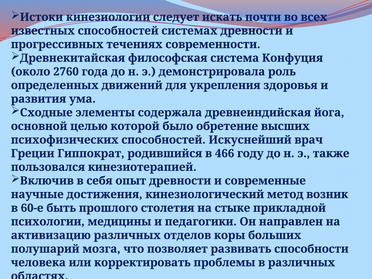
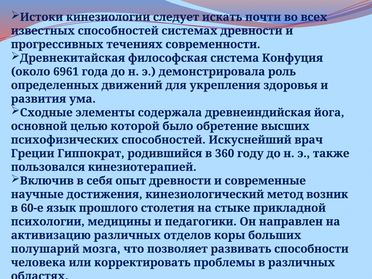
2760: 2760 -> 6961 (66, 72)
466: 466 -> 360 (225, 153)
быть: быть -> язык (61, 208)
